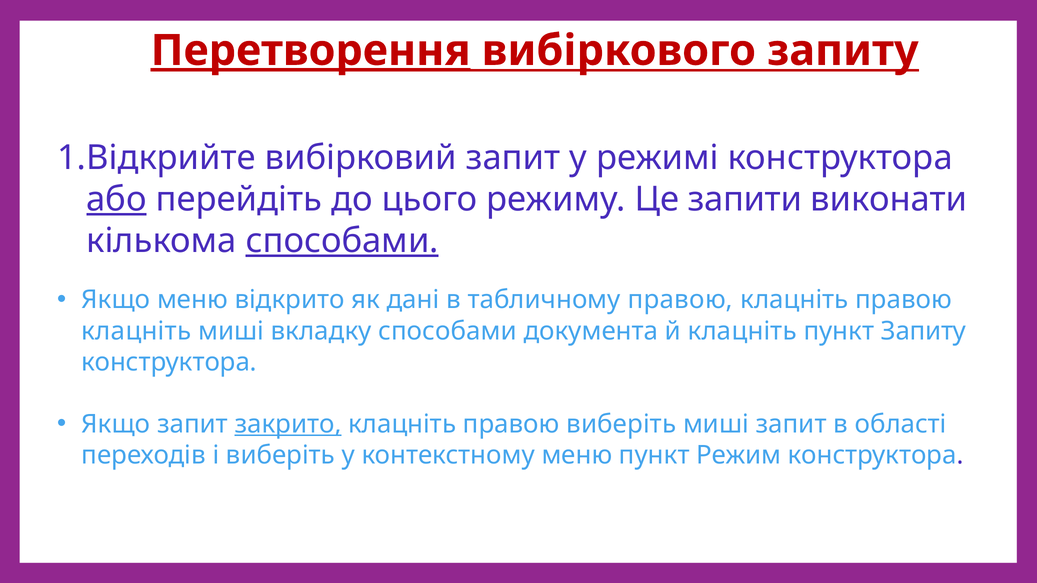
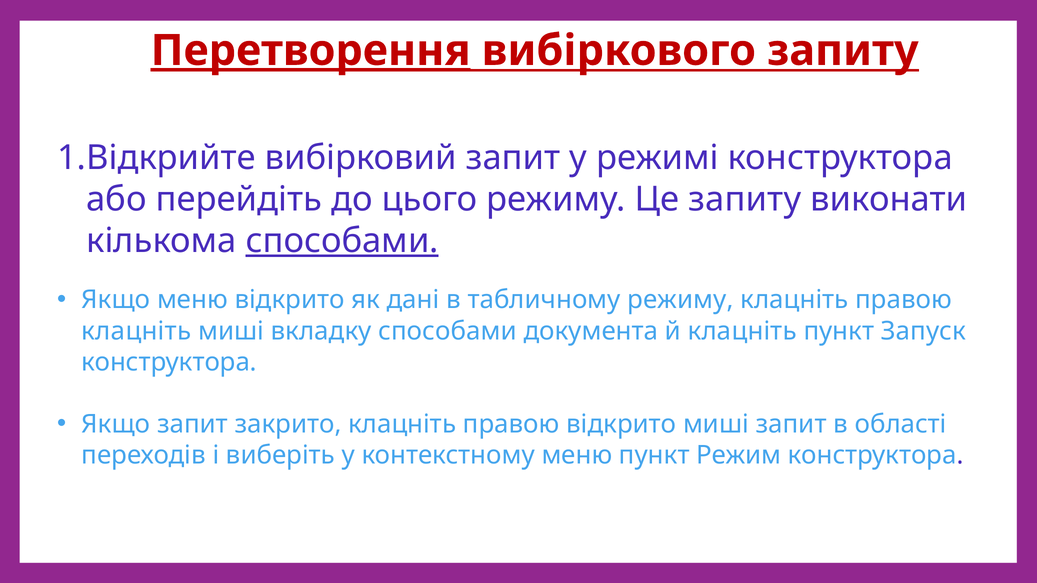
або underline: present -> none (116, 200)
Це запити: запити -> запиту (745, 200)
табличному правою: правою -> режиму (680, 300)
пункт Запиту: Запиту -> Запуск (923, 331)
закрито underline: present -> none (288, 424)
правою виберіть: виберіть -> відкрито (621, 424)
